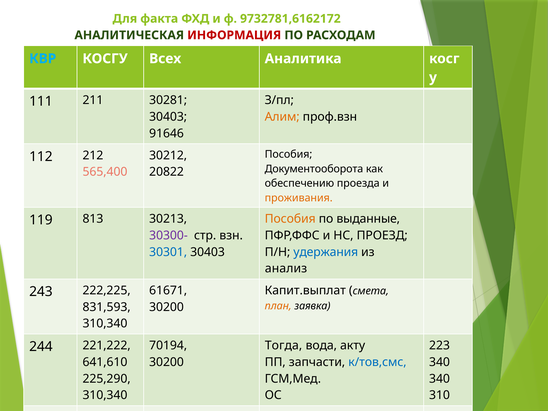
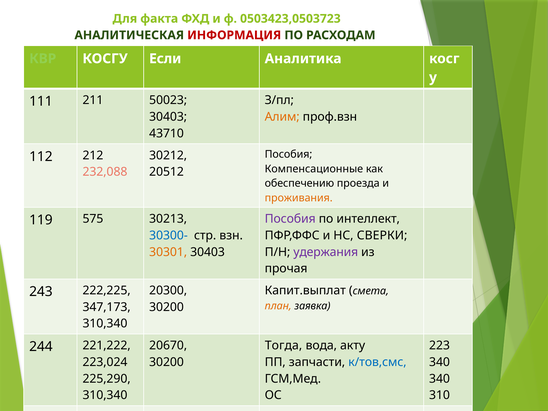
9732781,6162172: 9732781,6162172 -> 0503423,0503723 (290, 19)
КВР colour: light blue -> light green (43, 59)
Всех: Всех -> Если (165, 59)
30281: 30281 -> 50023 (168, 100)
91646: 91646 -> 43710 (167, 133)
Документооборота: Документооборота -> Компенсационные (314, 169)
565,400: 565,400 -> 232,088 (105, 172)
20822: 20822 -> 20512 (167, 172)
Пособия colour: orange -> purple (290, 219)
выданные: выданные -> интеллект (368, 219)
813: 813 -> 575 (93, 219)
30300- colour: purple -> blue (168, 235)
ПРОЕЗД: ПРОЕЗД -> СВЕРКИ (382, 235)
30301 colour: blue -> orange (168, 252)
удержания colour: blue -> purple (326, 252)
анализ: анализ -> прочая (286, 269)
61671: 61671 -> 20300 (168, 291)
831,593: 831,593 -> 347,173 (107, 307)
70194: 70194 -> 20670 (168, 346)
641,610: 641,610 -> 223,024 (105, 362)
